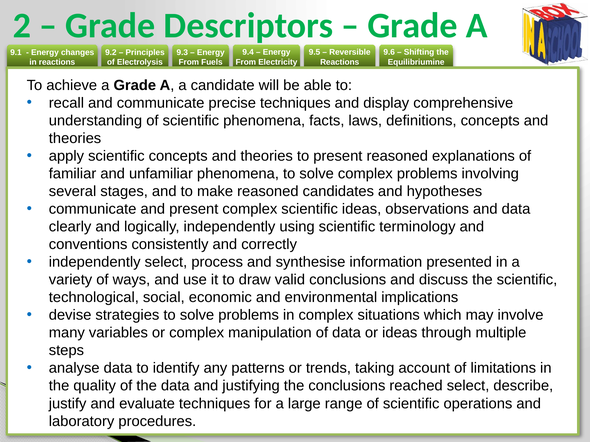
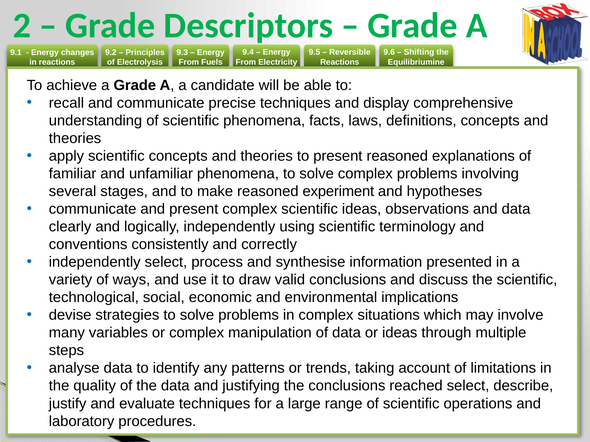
candidates: candidates -> experiment (338, 192)
